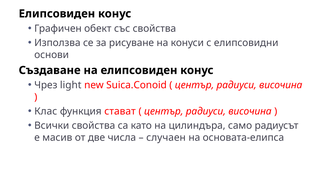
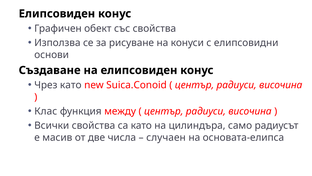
Чрез light: light -> като (71, 85)
стават: стават -> между (120, 111)
